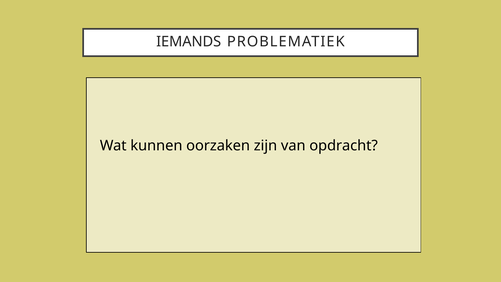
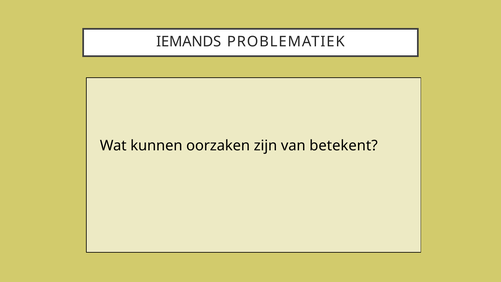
opdracht: opdracht -> betekent (344, 146)
